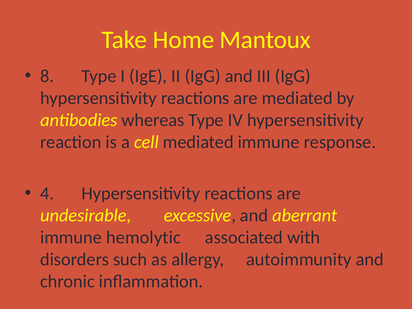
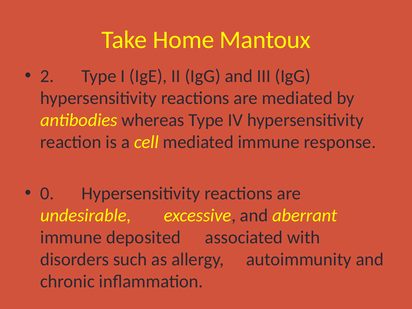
8: 8 -> 2 (47, 76)
4: 4 -> 0 (47, 193)
hemolytic: hemolytic -> deposited (143, 237)
